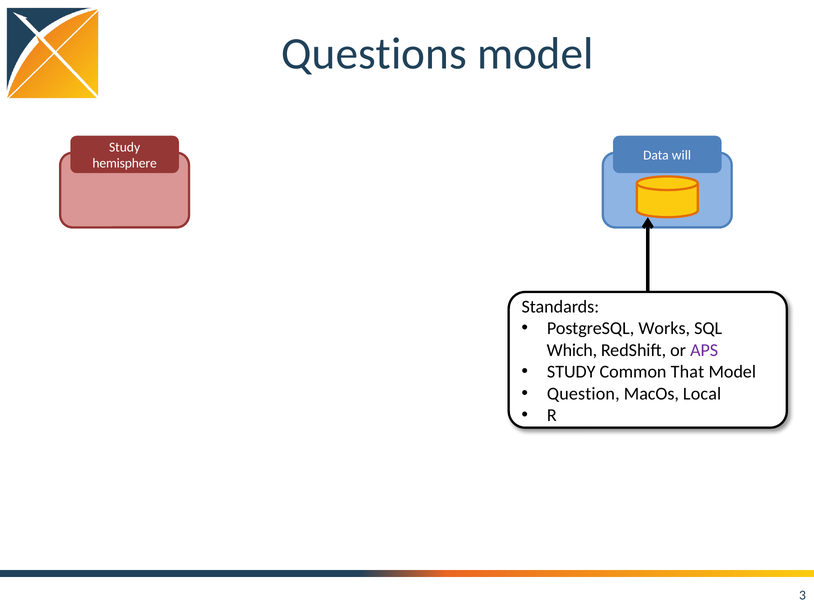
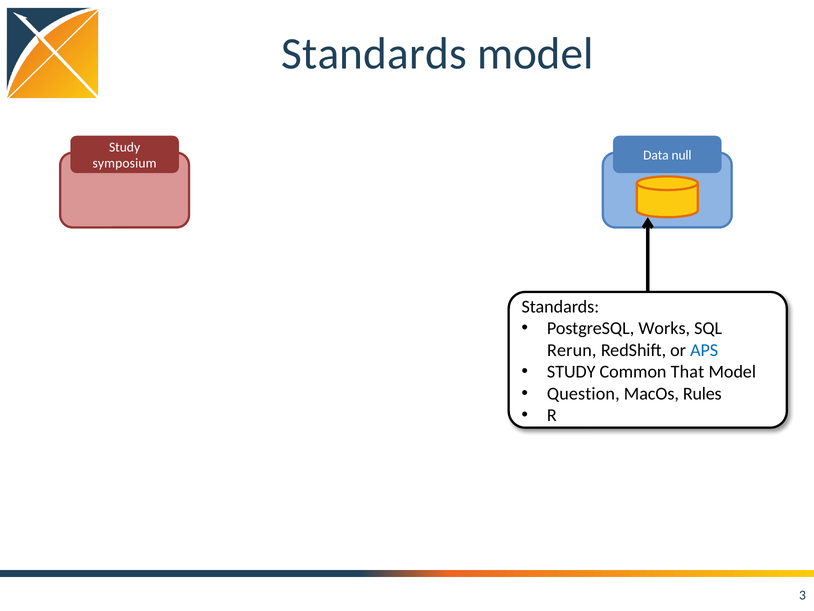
Questions: Questions -> Standards (374, 54)
will: will -> null (682, 155)
hemisphere: hemisphere -> symposium (124, 163)
Which: Which -> Rerun (572, 350)
APS colour: purple -> blue (704, 350)
Local: Local -> Rules (702, 393)
